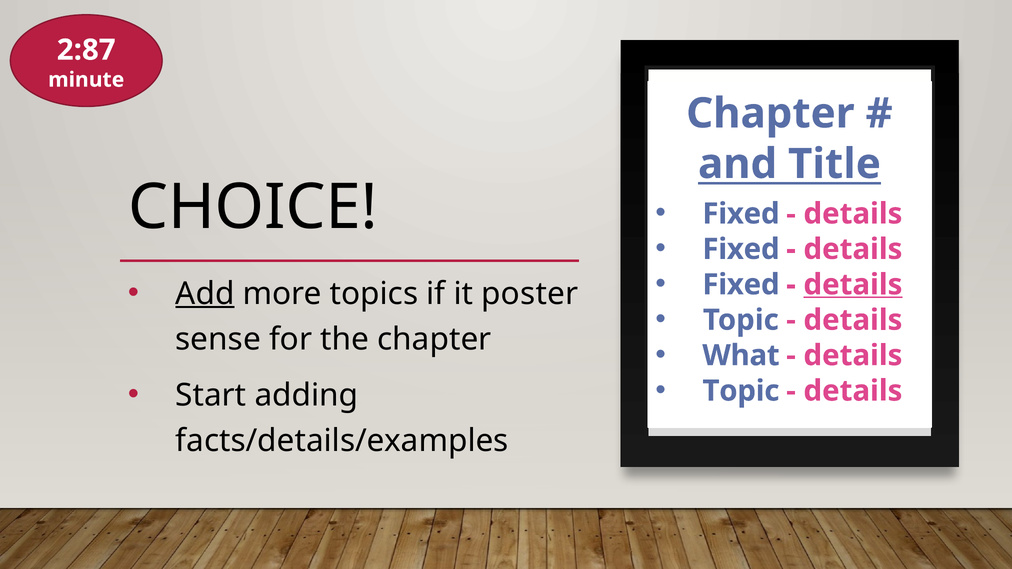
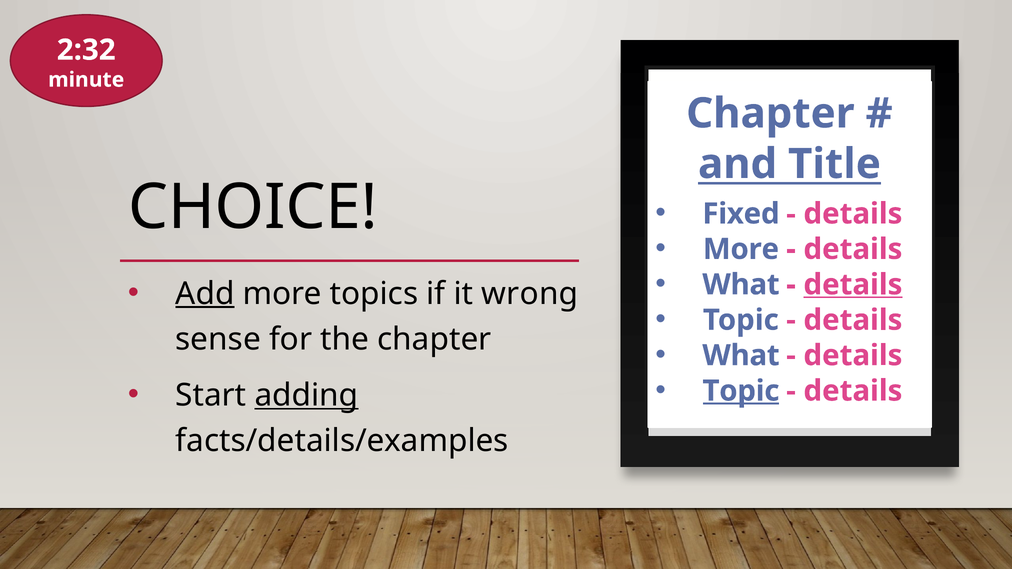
2:87: 2:87 -> 2:32 (86, 50)
Fixed: Fixed -> More (741, 249)
Fixed: Fixed -> What (741, 285)
poster: poster -> wrong (530, 294)
Topic underline: none -> present (741, 391)
adding underline: none -> present (306, 395)
